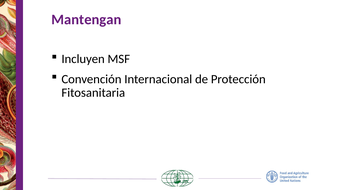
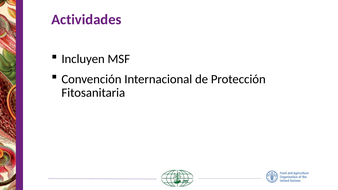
Mantengan: Mantengan -> Actividades (86, 20)
